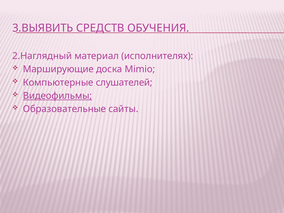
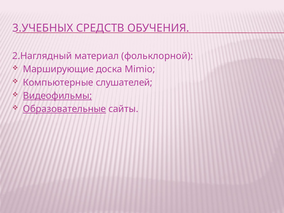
3.ВЫЯВИТЬ: 3.ВЫЯВИТЬ -> 3.УЧЕБНЫХ (43, 28)
исполнителях: исполнителях -> фольклорной (157, 56)
Образовательные underline: none -> present (64, 109)
